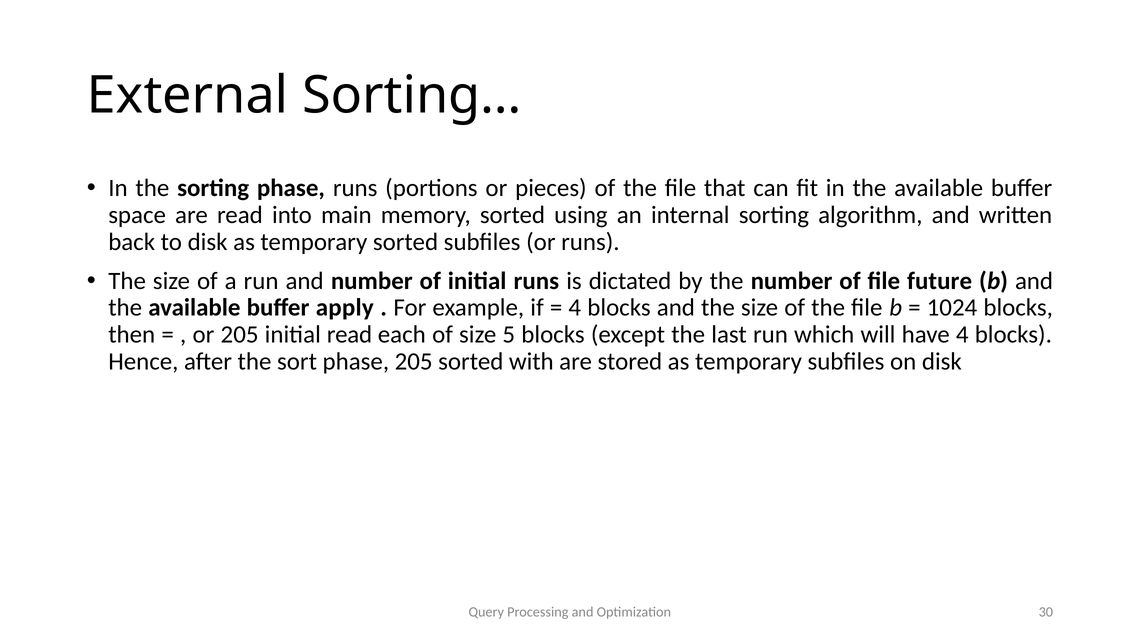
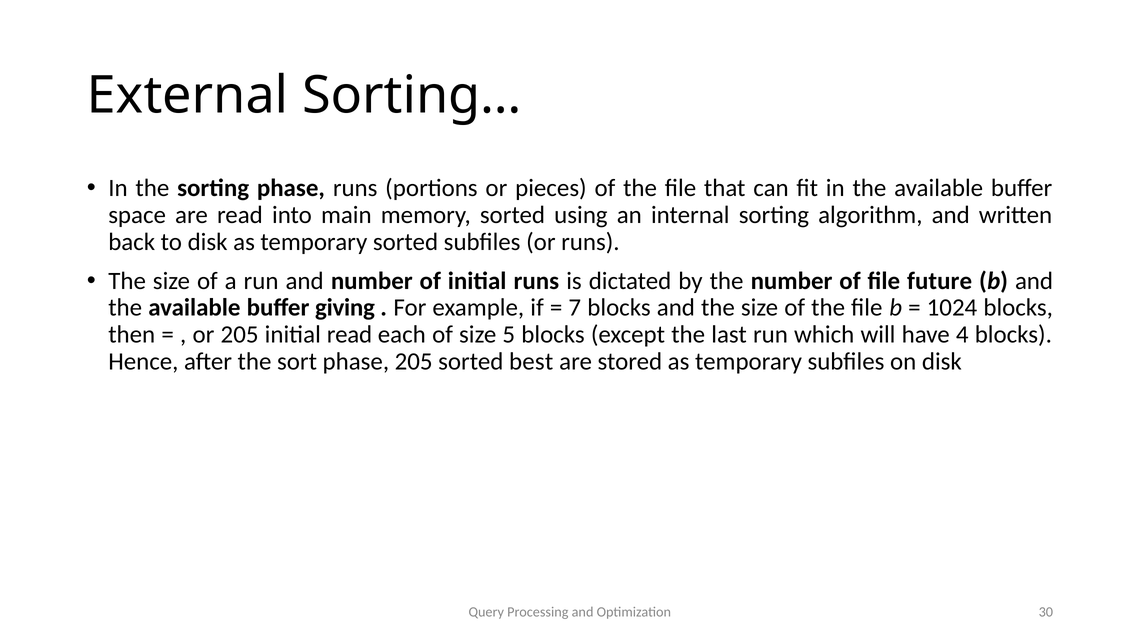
apply: apply -> giving (345, 308)
4: 4 -> 7 (575, 308)
with: with -> best (531, 362)
